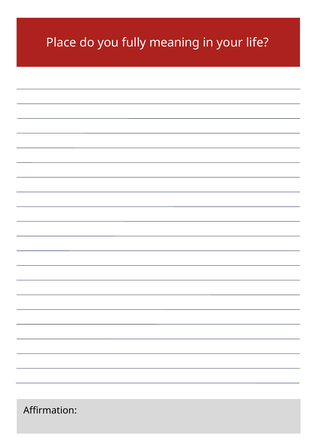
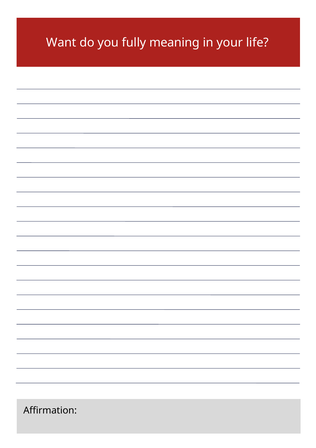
Place: Place -> Want (61, 42)
